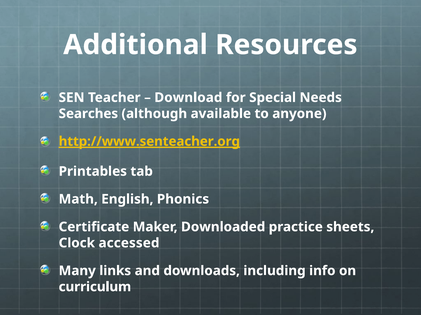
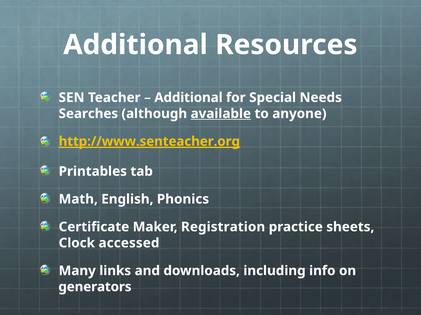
Download: Download -> Additional (188, 98)
available underline: none -> present (221, 114)
Downloaded: Downloaded -> Registration (223, 227)
curriculum: curriculum -> generators (95, 287)
